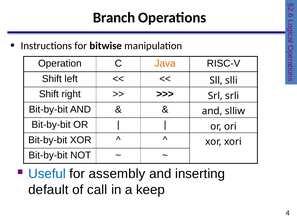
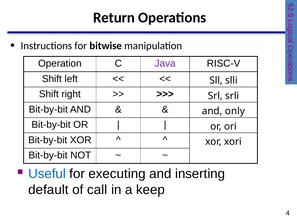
Branch: Branch -> Return (114, 18)
Java colour: orange -> purple (165, 63)
slliw: slliw -> only (235, 111)
assembly: assembly -> executing (117, 174)
